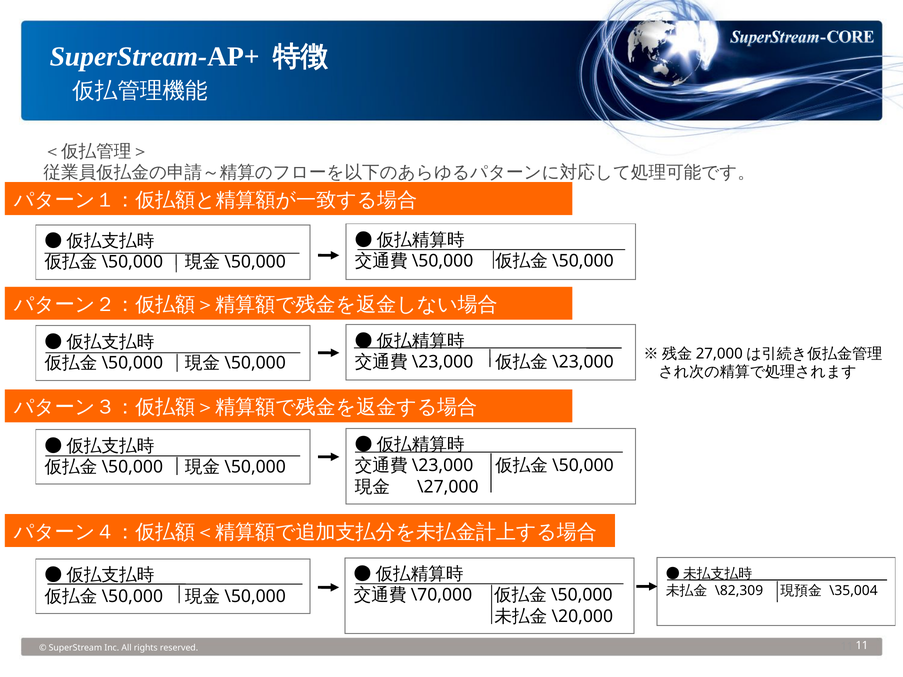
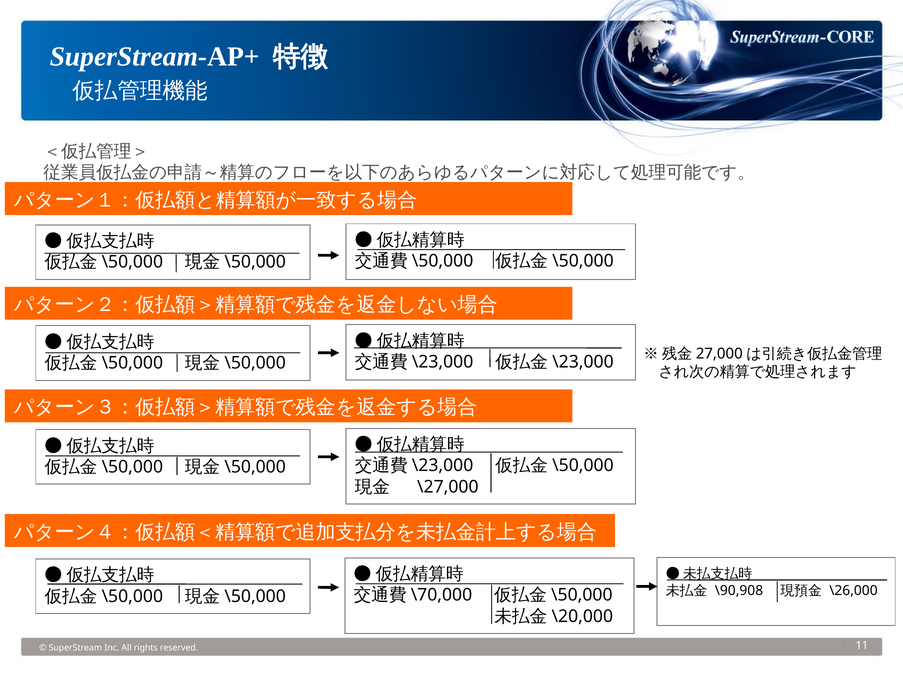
\82,309: \82,309 -> \90,908 (739, 591)
\35,004: \35,004 -> \26,000 (853, 591)
